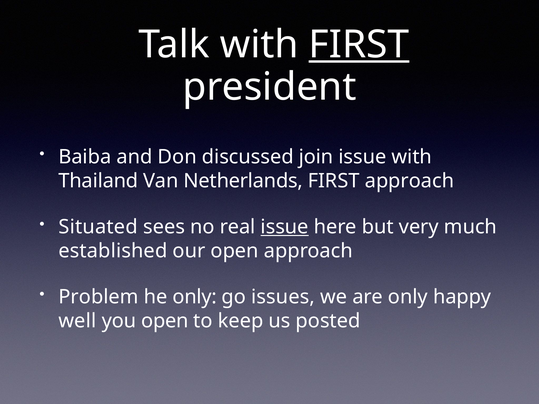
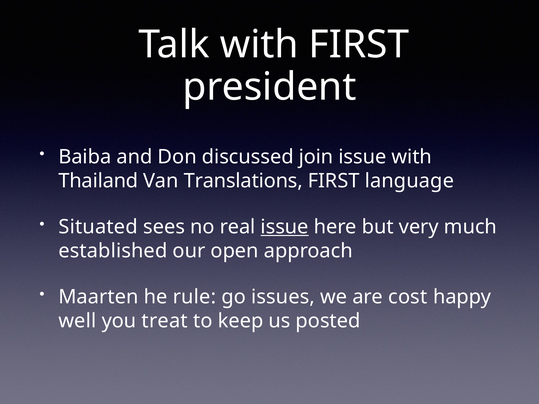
FIRST underline: present -> none (359, 45)
Netherlands: Netherlands -> Translations (243, 181)
FIRST approach: approach -> language (409, 181)
Problem: Problem -> Maarten (99, 297)
he only: only -> rule (194, 297)
are only: only -> cost (408, 297)
you open: open -> treat (165, 321)
